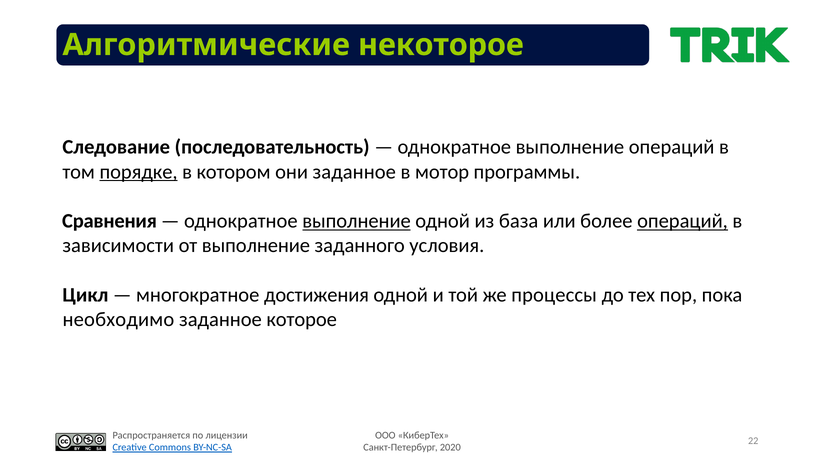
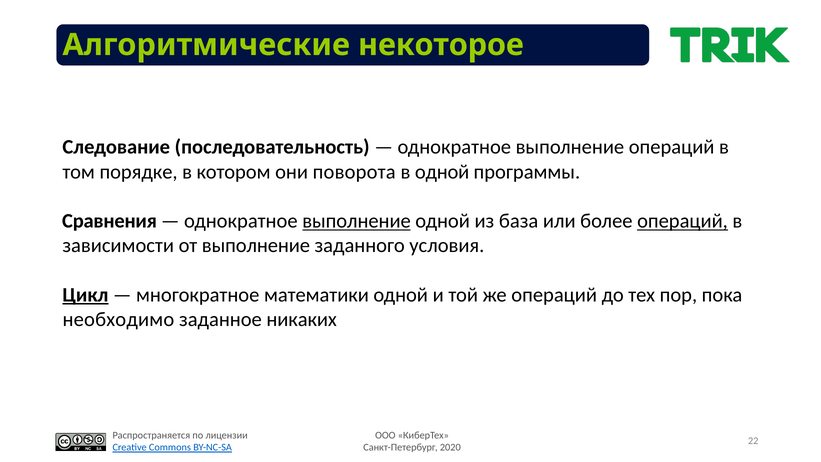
порядке underline: present -> none (139, 172)
они заданное: заданное -> поворота (354, 172)
в мотор: мотор -> одной (442, 172)
Цикл underline: none -> present (85, 295)
достижения: достижения -> математики (316, 295)
же процессы: процессы -> операций (554, 295)
которое: которое -> никаких (302, 319)
